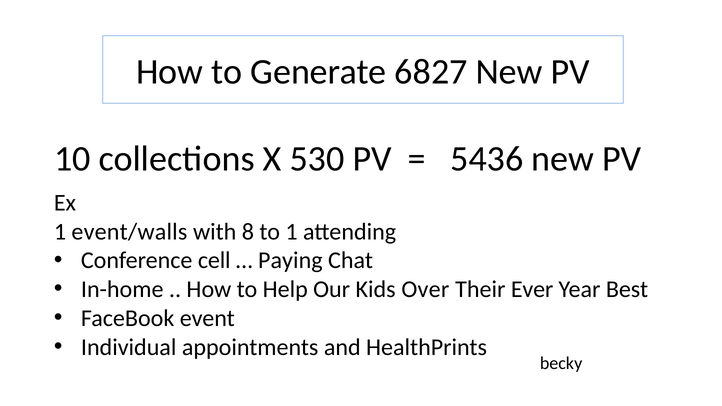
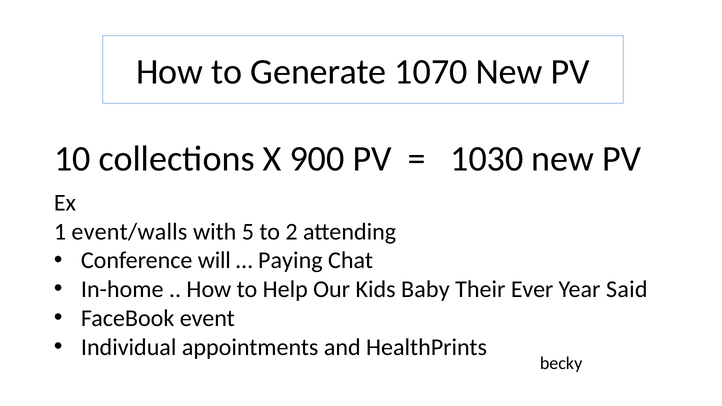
6827: 6827 -> 1070 (431, 72)
530: 530 -> 900 (317, 159)
5436: 5436 -> 1030 (487, 159)
8: 8 -> 5 (248, 232)
to 1: 1 -> 2 (292, 232)
cell: cell -> will (214, 261)
Over: Over -> Baby (425, 289)
Best: Best -> Said (627, 289)
